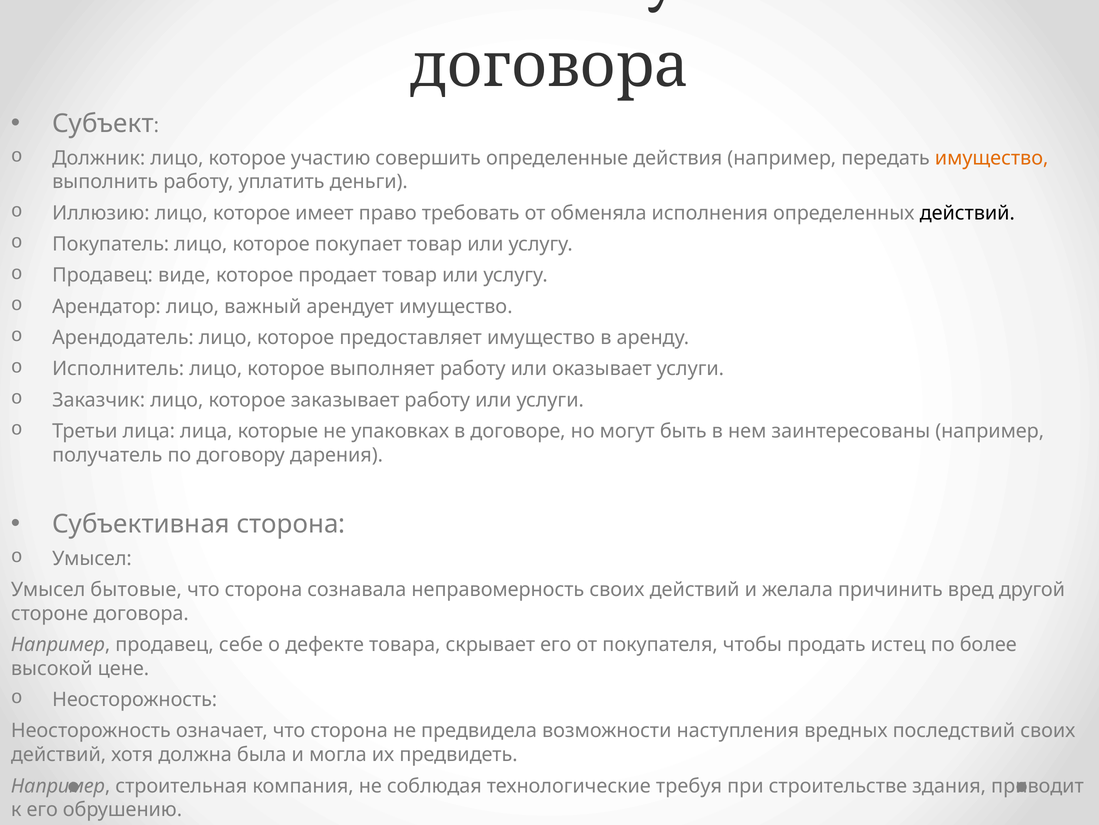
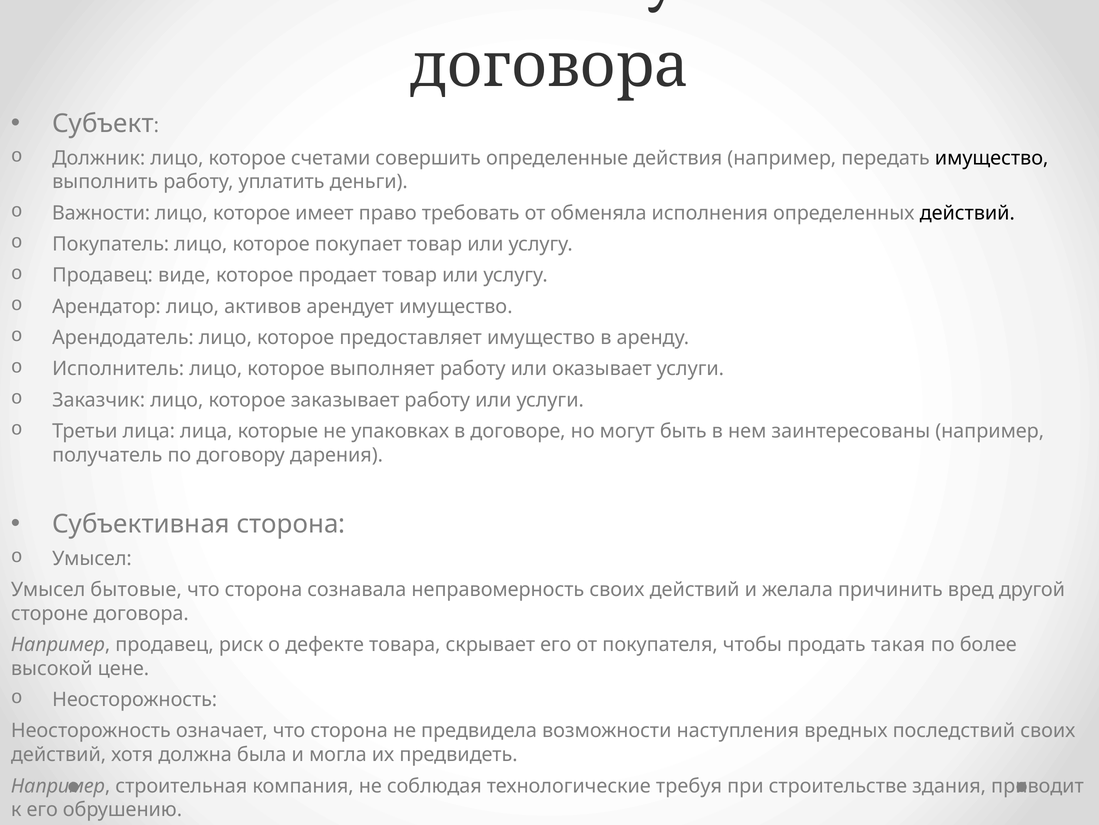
участию: участию -> счетами (331, 158)
имущество colour: orange -> black (992, 158)
Иллюзию: Иллюзию -> Важности (101, 213)
важный: важный -> активов (263, 306)
себе: себе -> риск (241, 644)
истец: истец -> такая (898, 644)
